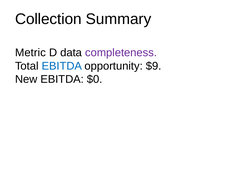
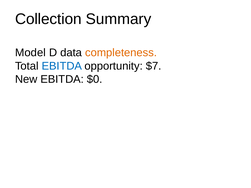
Metric: Metric -> Model (30, 53)
completeness colour: purple -> orange (121, 53)
$9: $9 -> $7 (154, 66)
